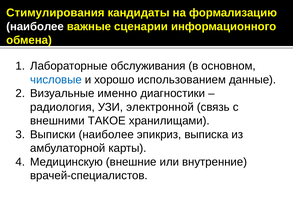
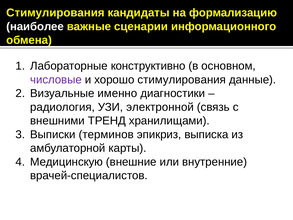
обслуживания: обслуживания -> конструктивно (148, 66)
числовые colour: blue -> purple (56, 80)
хорошо использованием: использованием -> стимулирования (182, 80)
ТАКОЕ: ТАКОЕ -> ТРЕНД (107, 121)
Выписки наиболее: наиболее -> терминов (106, 134)
